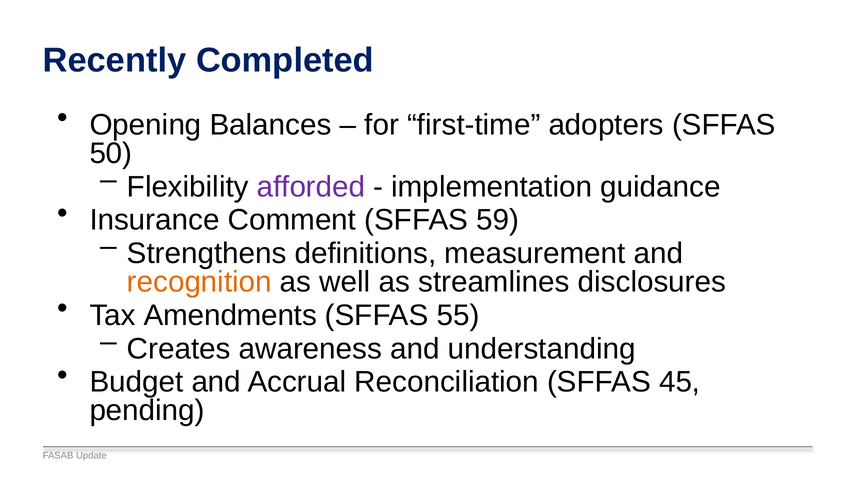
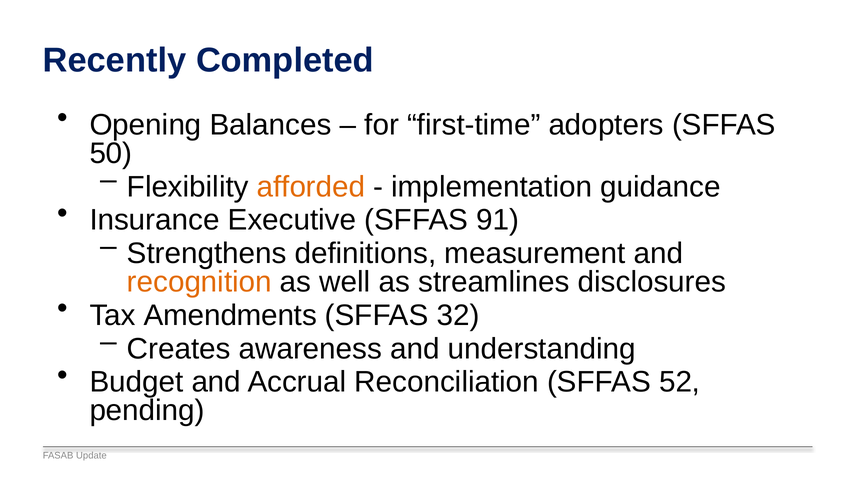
afforded colour: purple -> orange (311, 187)
Comment: Comment -> Executive (292, 220)
59: 59 -> 91 (498, 220)
55: 55 -> 32 (458, 315)
45: 45 -> 52 (680, 382)
